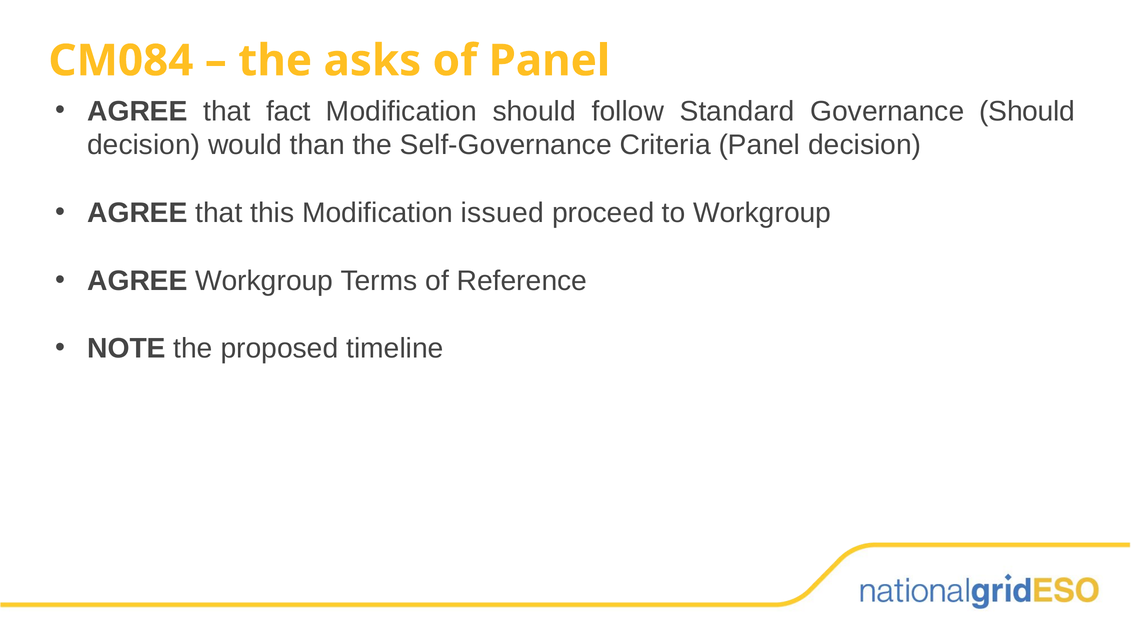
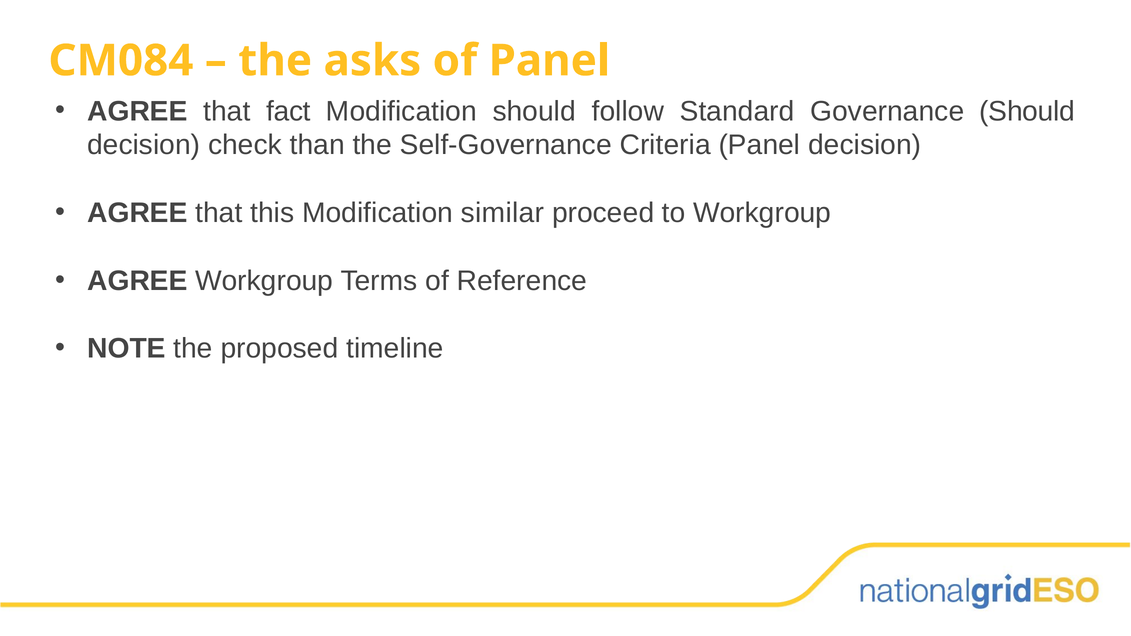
would: would -> check (245, 145)
issued: issued -> similar (502, 213)
